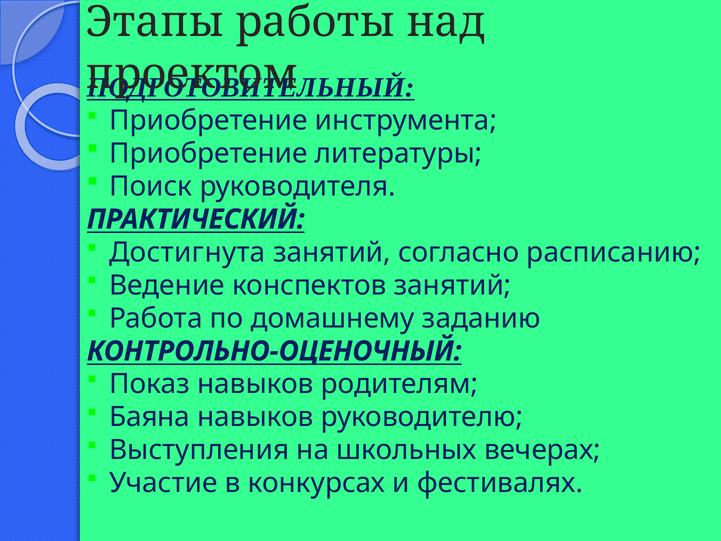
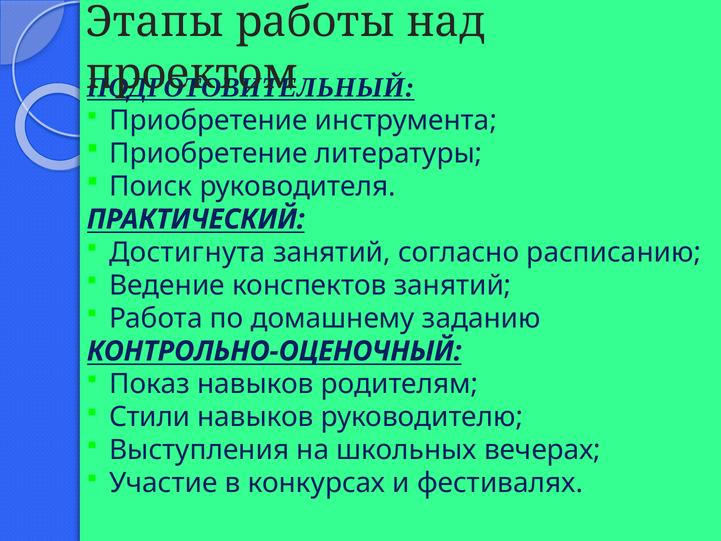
Баяна: Баяна -> Стили (150, 417)
